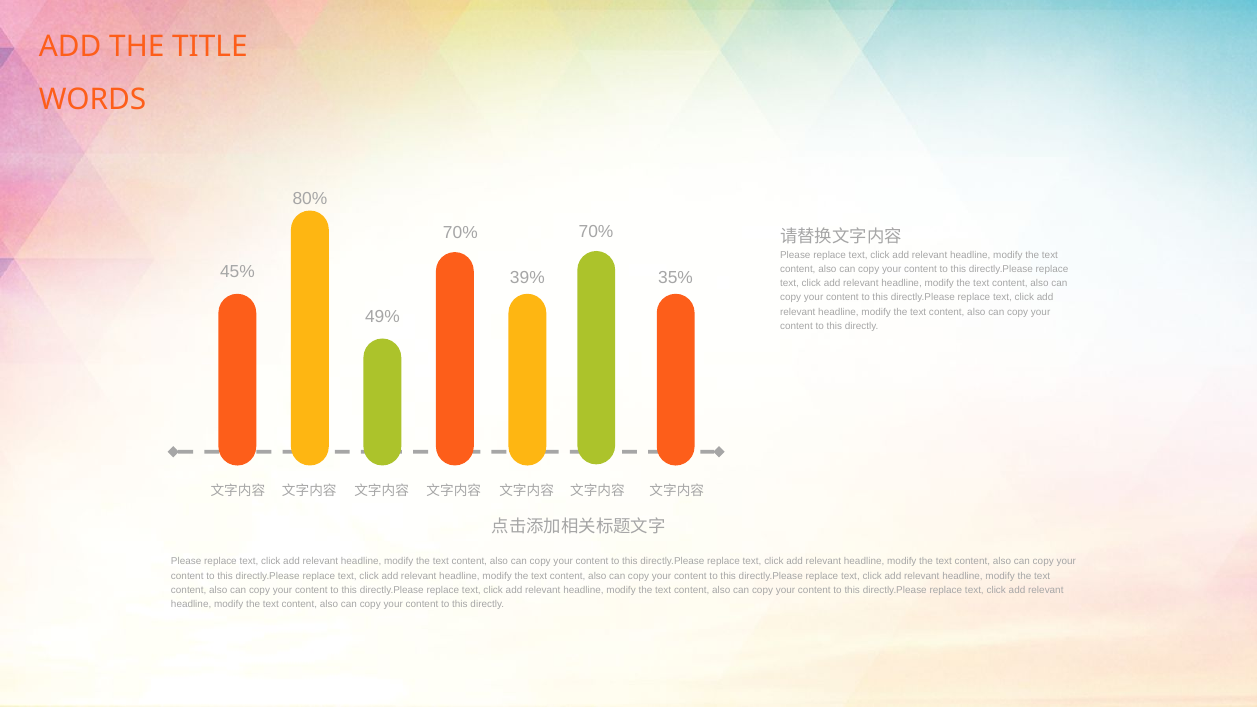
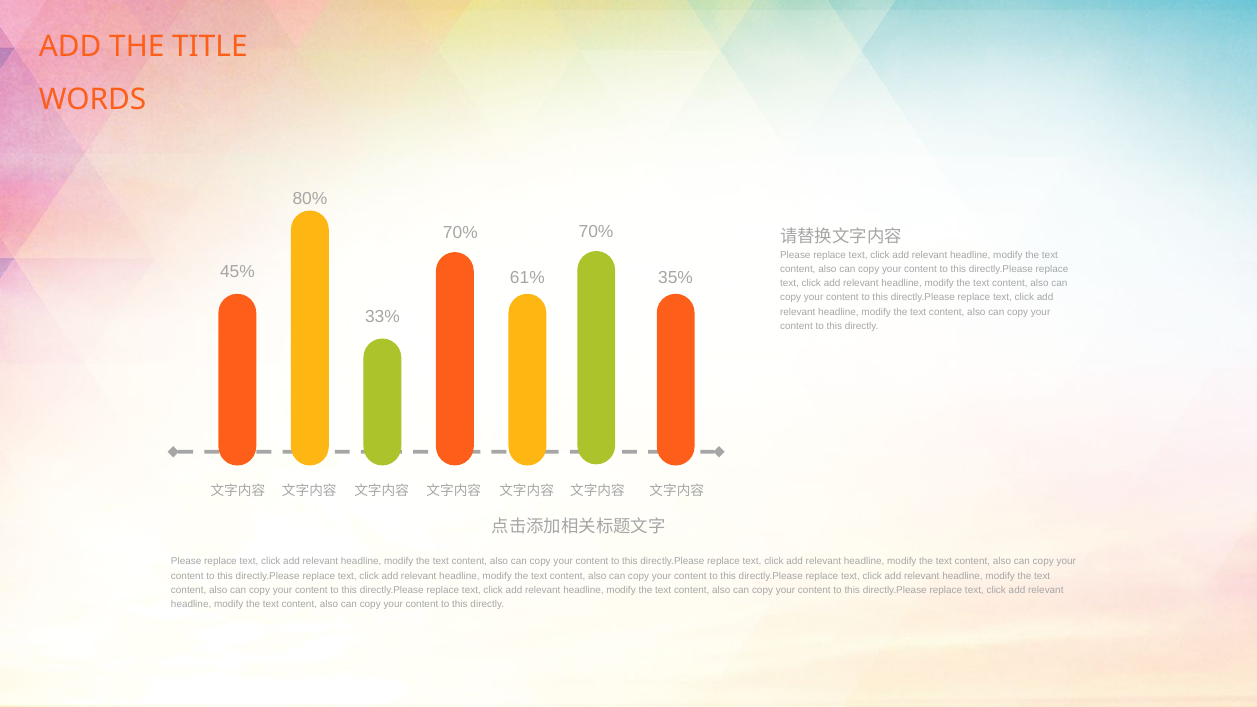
39%: 39% -> 61% (527, 277)
49%: 49% -> 33% (382, 317)
